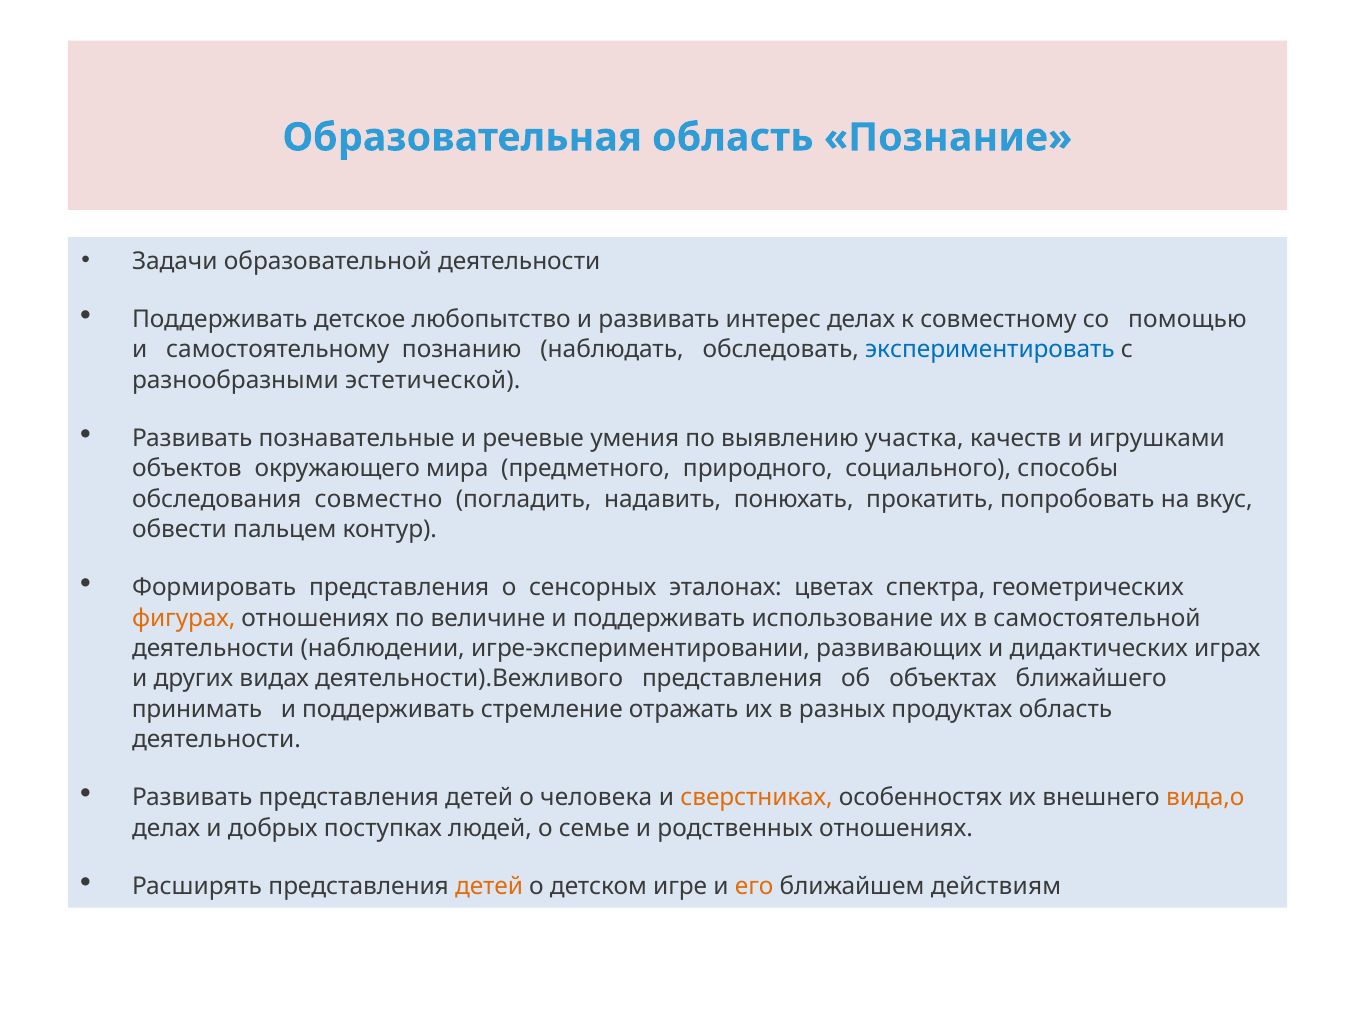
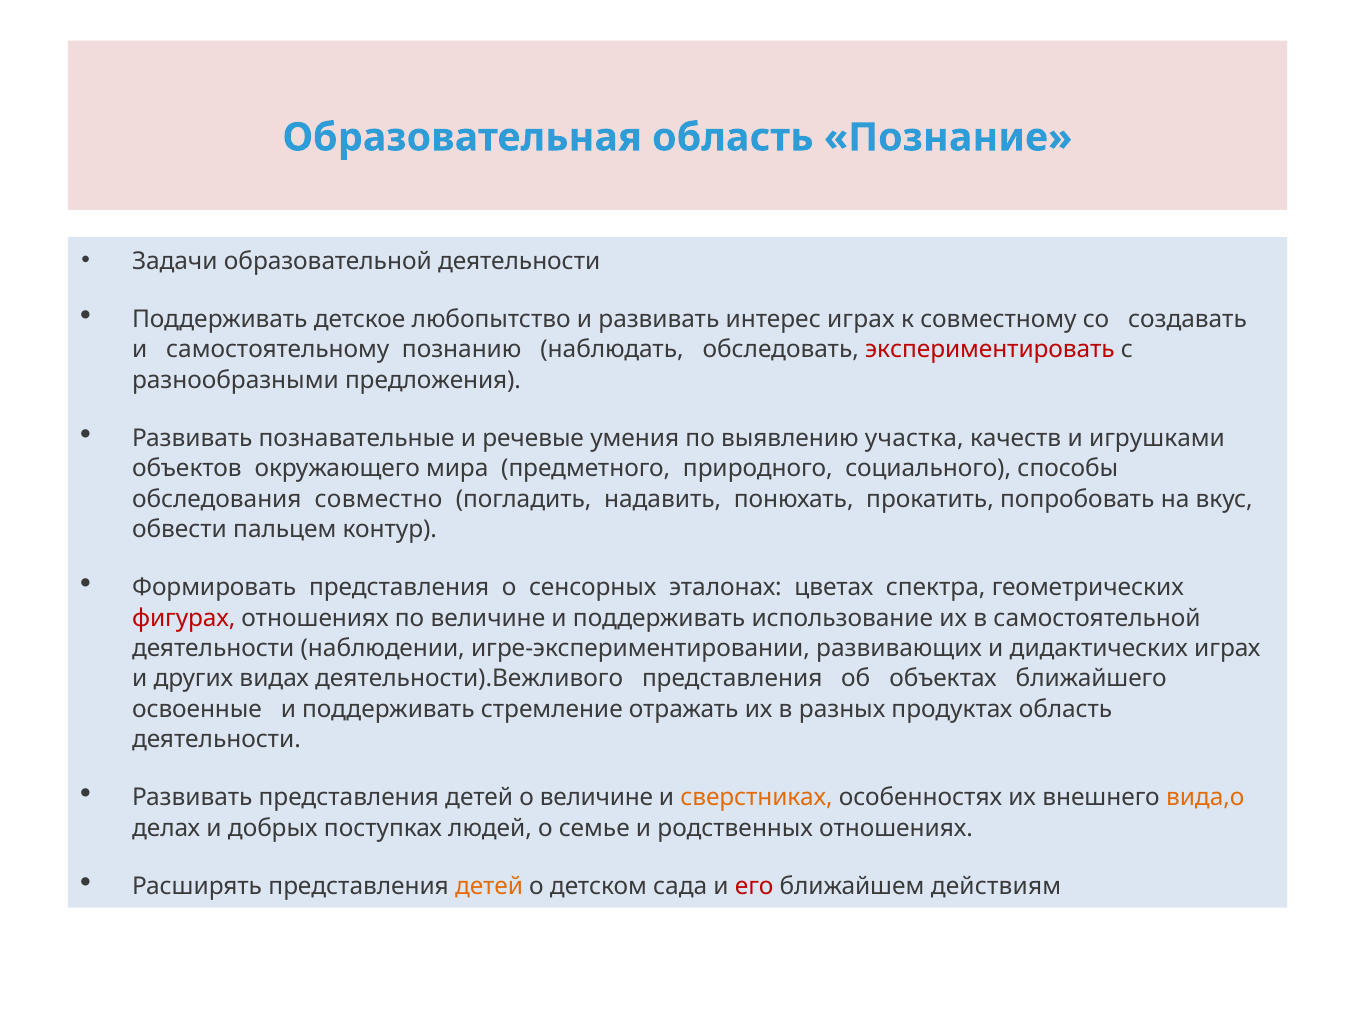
интерес делах: делах -> играх (861, 319)
помощью: помощью -> создавать (1188, 319)
экспериментировать colour: blue -> red (990, 350)
эстетической: эстетической -> предложения (433, 380)
фигурах colour: orange -> red (184, 618)
принимать: принимать -> освоенные (197, 709)
о человека: человека -> величине (596, 798)
игре: игре -> сада (680, 887)
его colour: orange -> red (754, 887)
